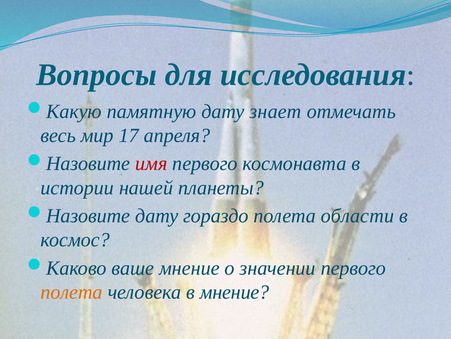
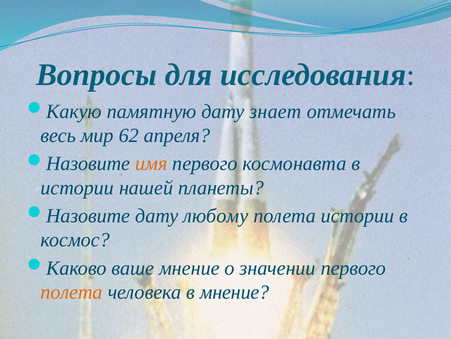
17: 17 -> 62 (129, 135)
имя colour: red -> orange (151, 163)
гораздо: гораздо -> любому (216, 215)
полета области: области -> истории (357, 215)
